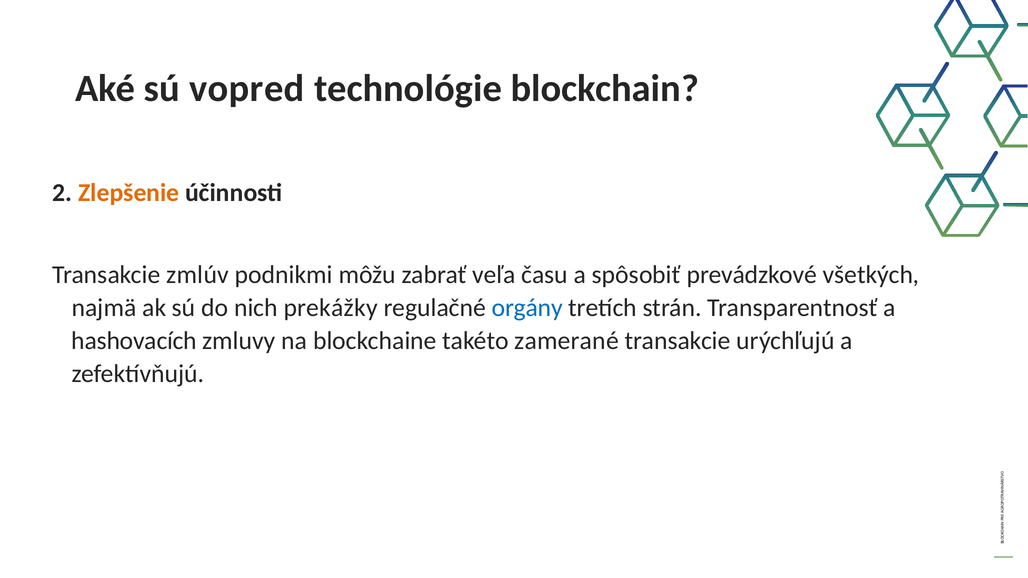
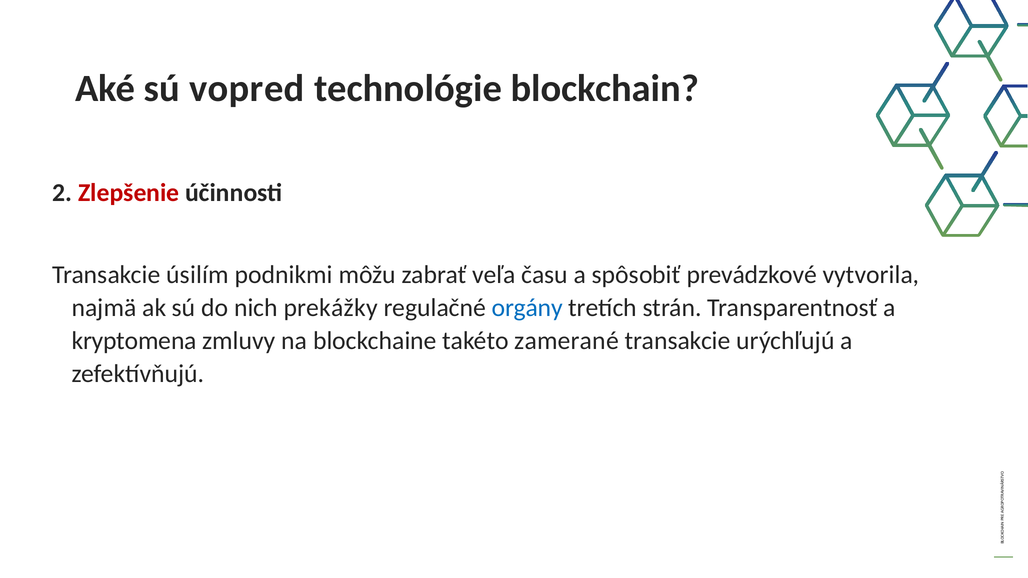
Zlepšenie colour: orange -> red (129, 193)
zmlúv: zmlúv -> úsilím (198, 275)
všetkých: všetkých -> vytvorila (871, 275)
hashovacích: hashovacích -> kryptomena (134, 341)
